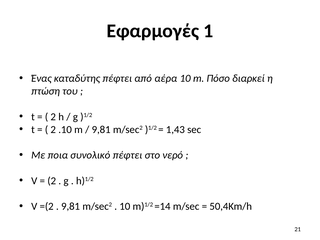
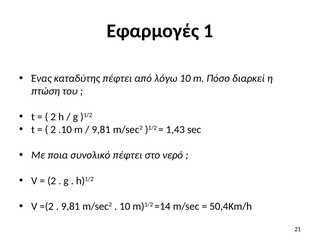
αέρα: αέρα -> λόγω (166, 78)
